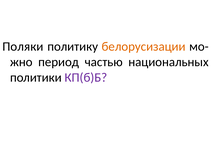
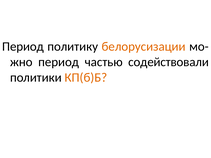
Поляки: Поляки -> Период (23, 47)
национальных: национальных -> содействовали (169, 62)
КП(б)Б colour: purple -> orange (86, 78)
